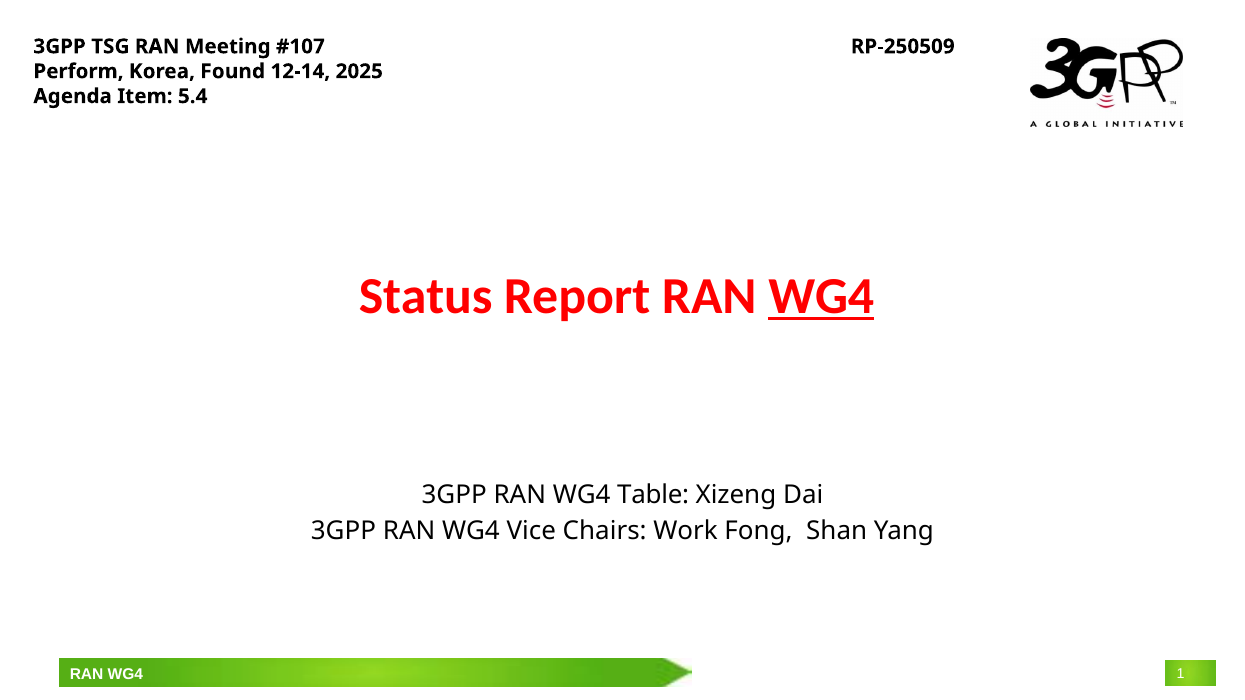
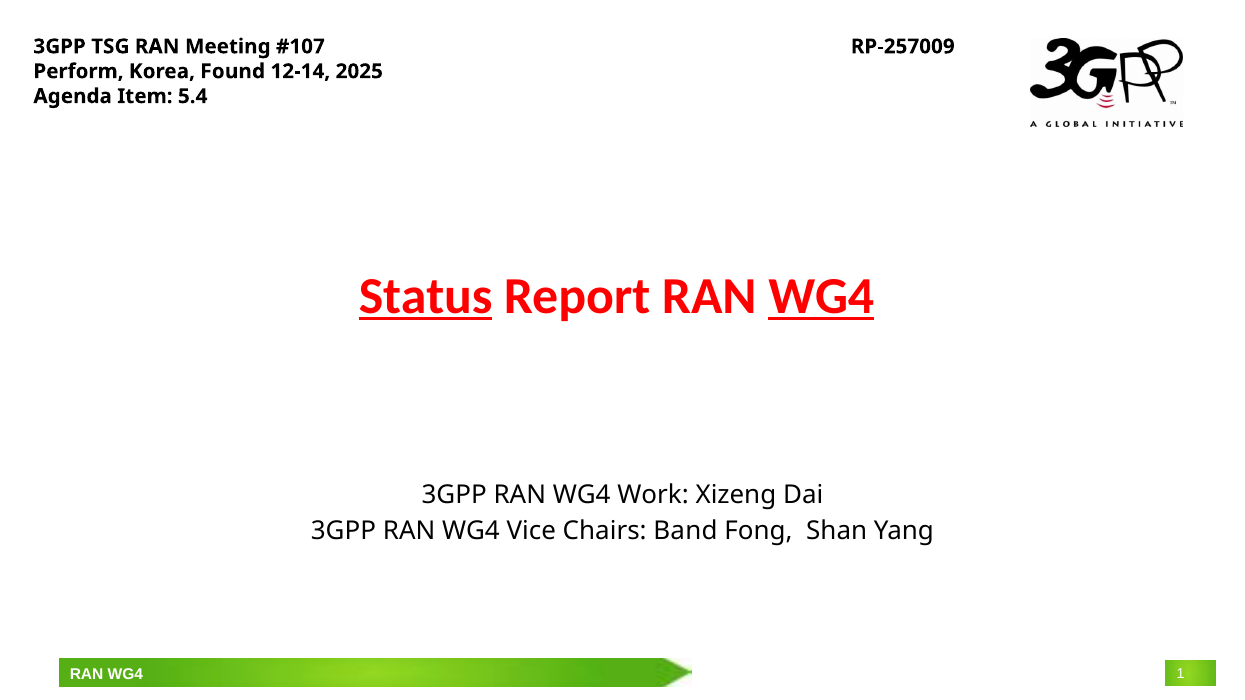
RP-250509: RP-250509 -> RP-257009 (903, 47)
Status underline: none -> present (426, 296)
Table: Table -> Work (653, 495)
Work: Work -> Band (685, 531)
